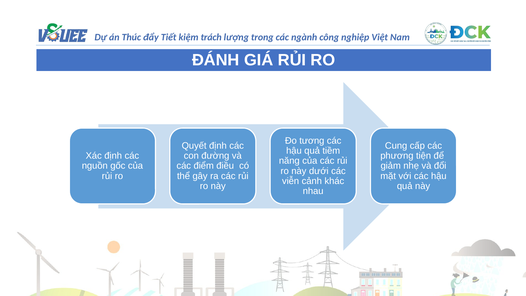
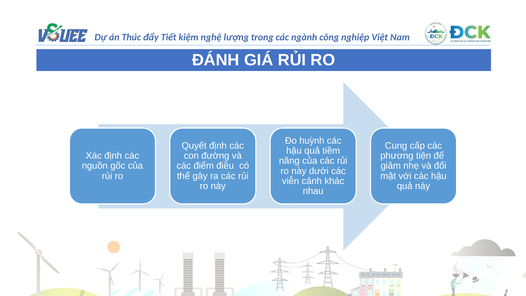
trách: trách -> nghệ (211, 37)
tương: tương -> huỳnh (312, 141)
